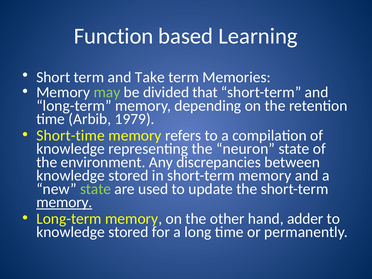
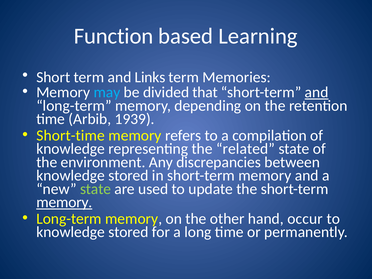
Take: Take -> Links (150, 77)
may colour: light green -> light blue (107, 92)
and underline: none -> present (317, 92)
1979: 1979 -> 1939 (135, 119)
neuron: neuron -> related (246, 149)
adder: adder -> occur (305, 219)
